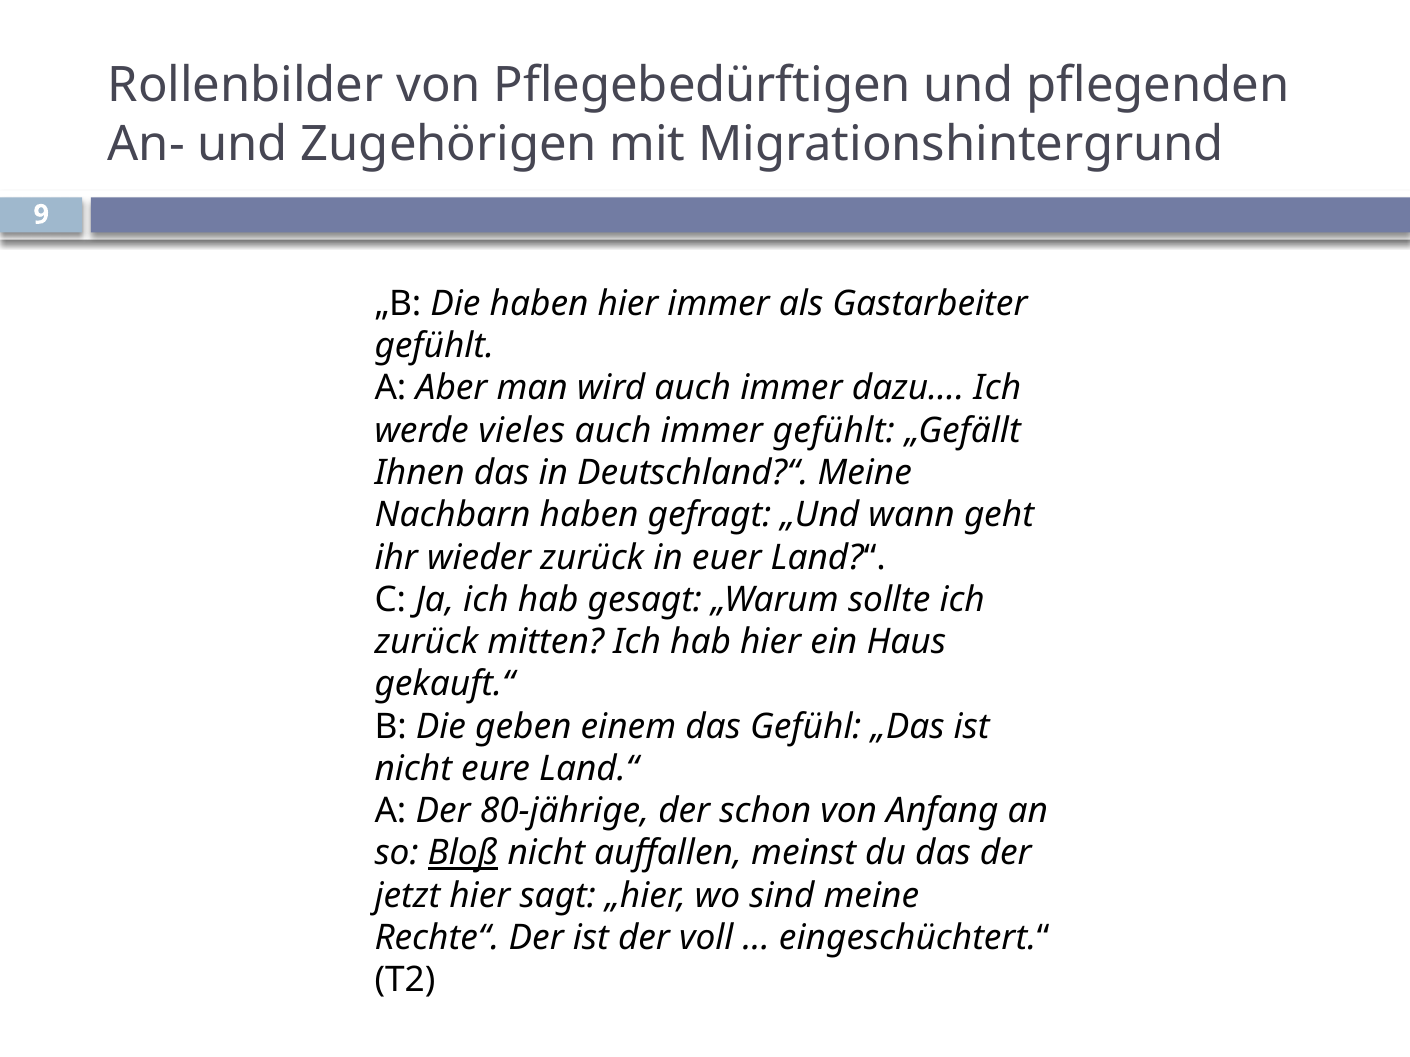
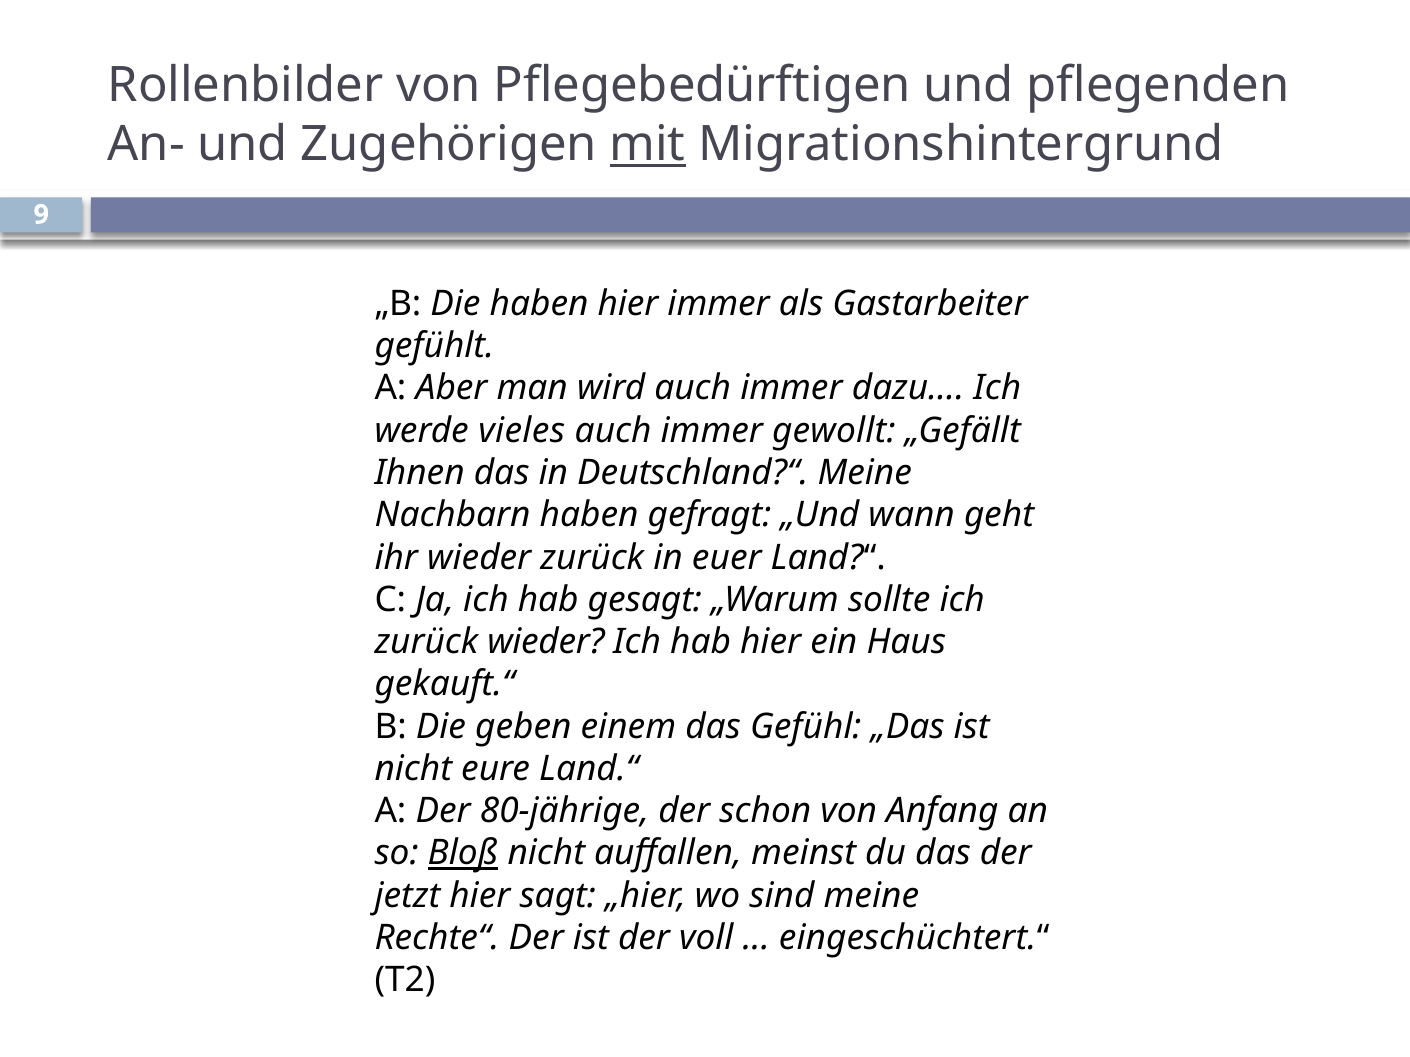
mit underline: none -> present (648, 144)
immer gefühlt: gefühlt -> gewollt (834, 431)
zurück mitten: mitten -> wieder (546, 642)
